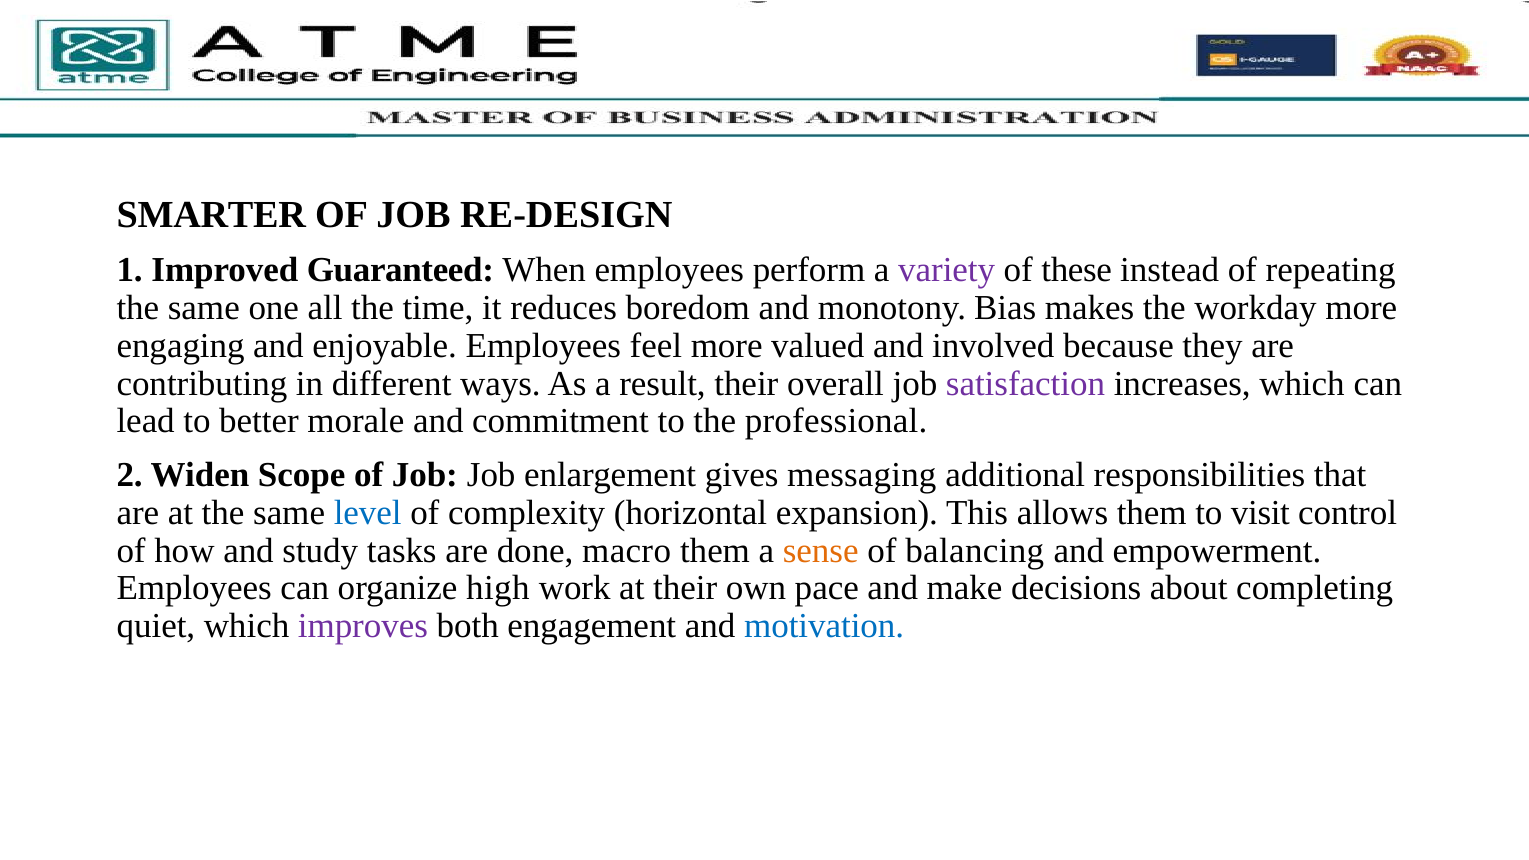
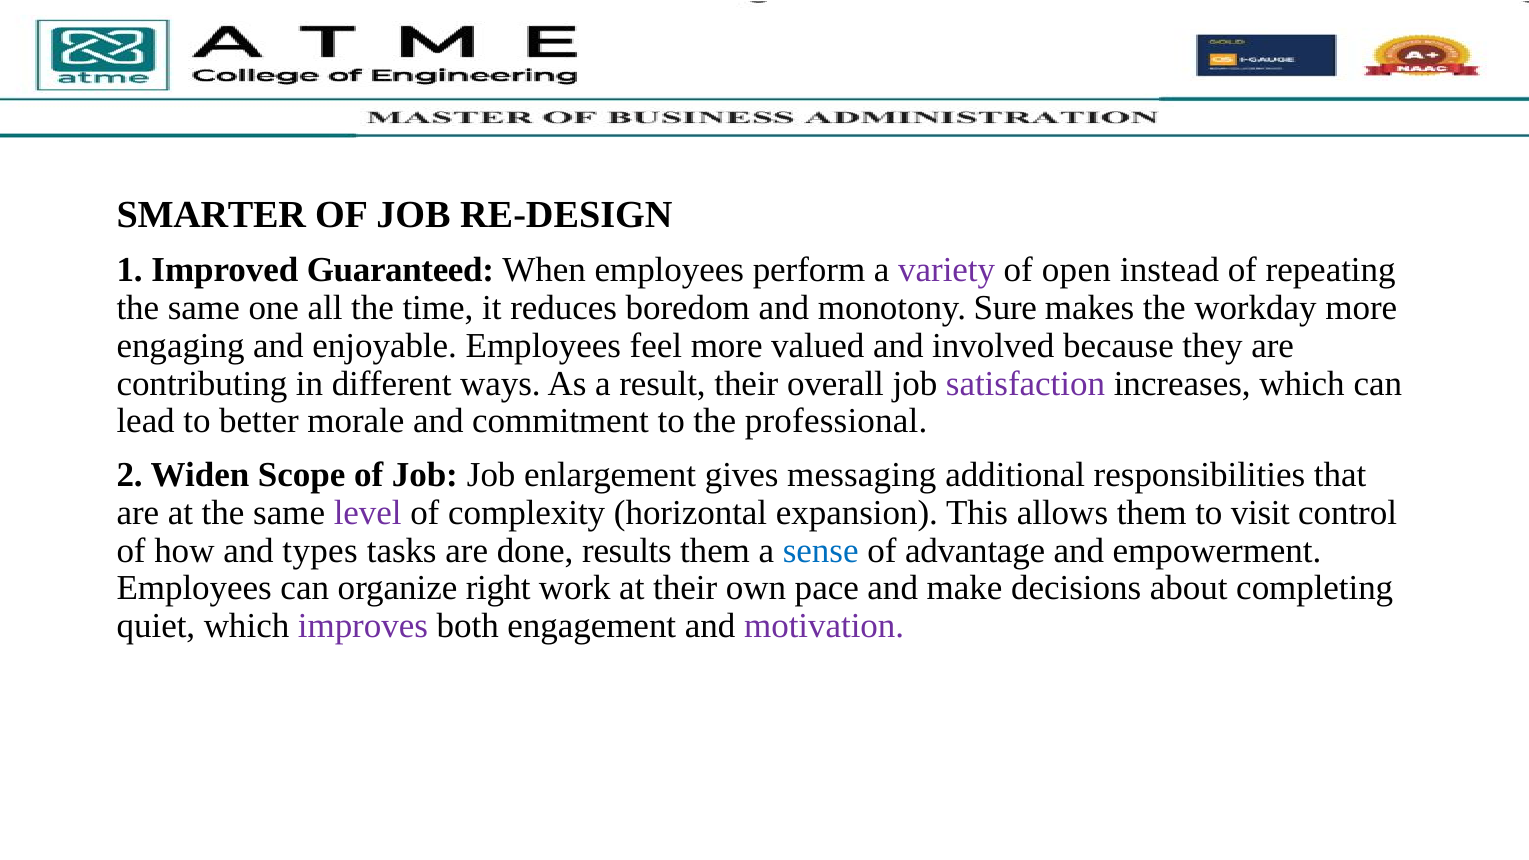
these: these -> open (1076, 270)
Bias: Bias -> Sure (1005, 308)
level colour: blue -> purple (368, 513)
study: study -> types (320, 551)
macro: macro -> results (627, 551)
sense colour: orange -> blue (821, 551)
balancing: balancing -> advantage (975, 551)
high: high -> right (498, 588)
motivation colour: blue -> purple (824, 626)
